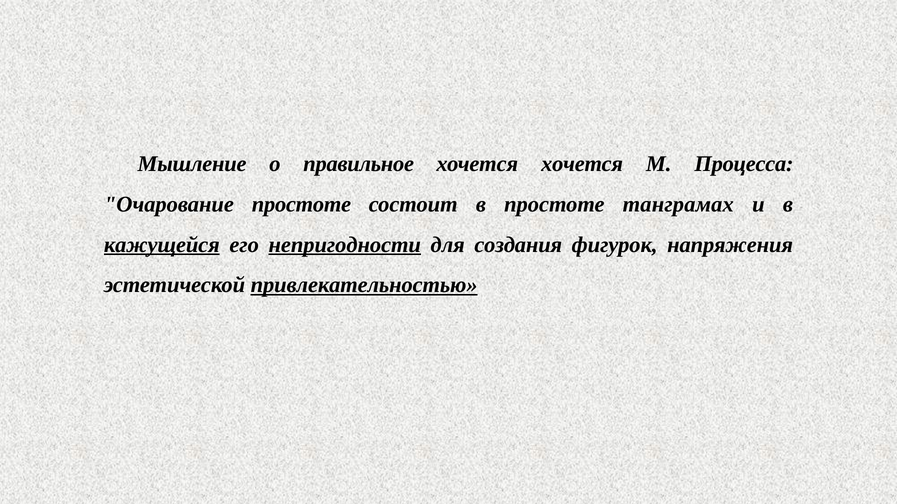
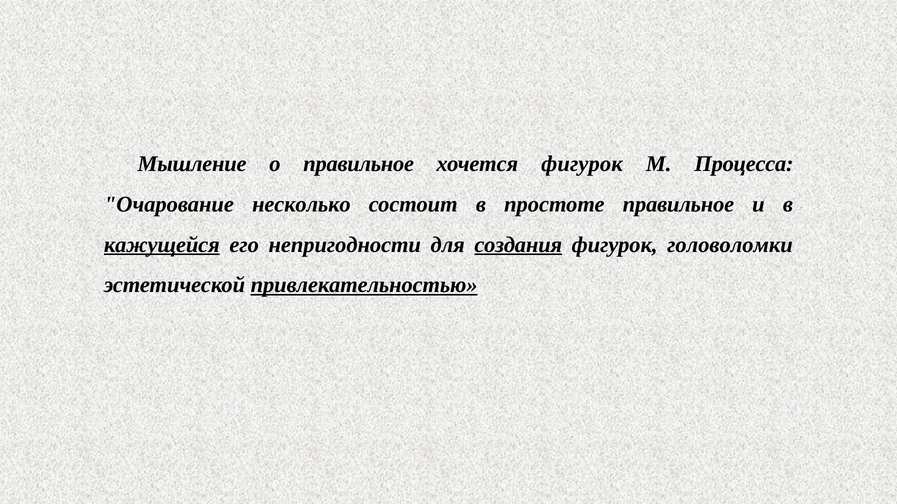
хочется хочется: хочется -> фигурок (582, 164)
Очарование простоте: простоте -> несколько (301, 205)
простоте танграмах: танграмах -> правильное (678, 205)
непригодности underline: present -> none (345, 245)
создания underline: none -> present (518, 245)
напряжения: напряжения -> головоломки (730, 245)
